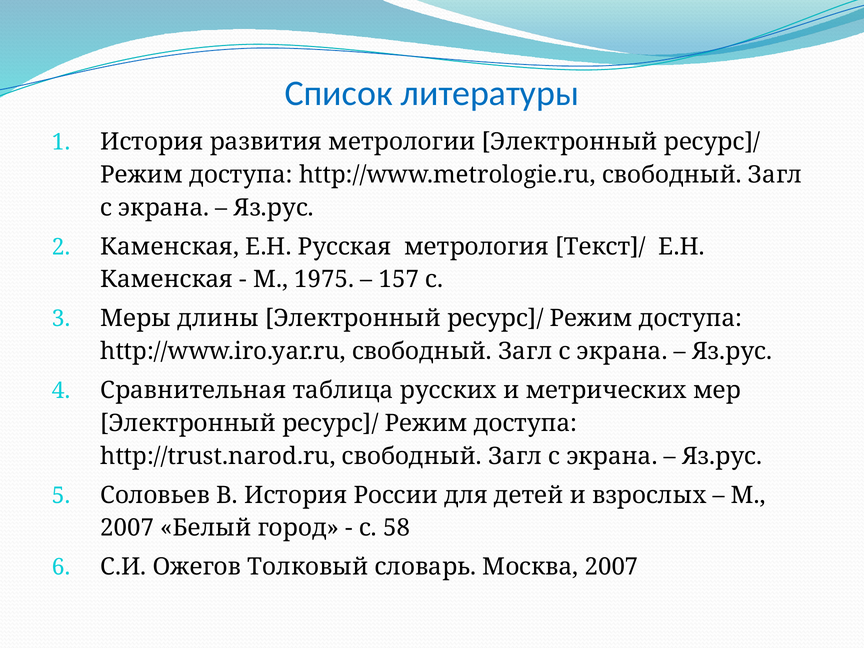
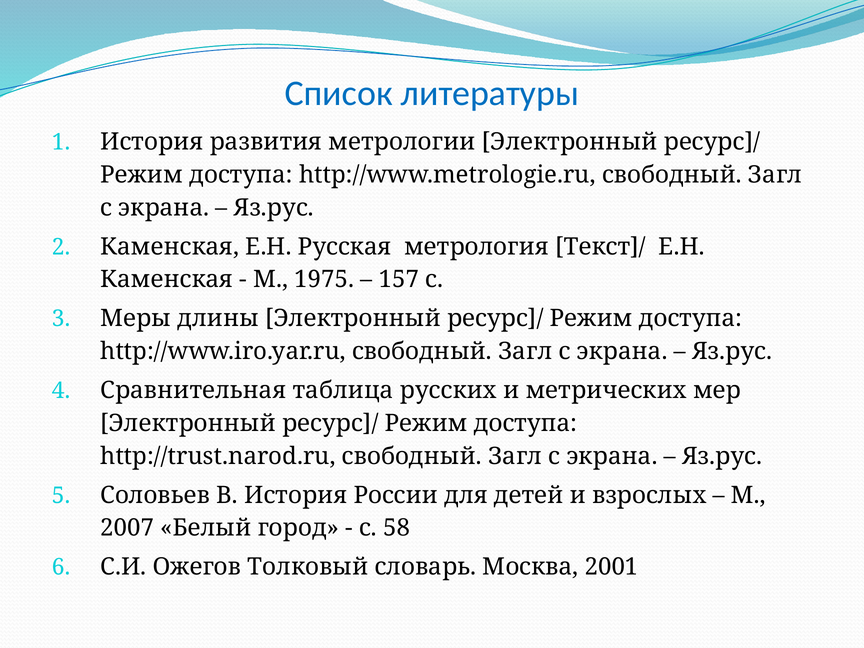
Москва 2007: 2007 -> 2001 (612, 567)
